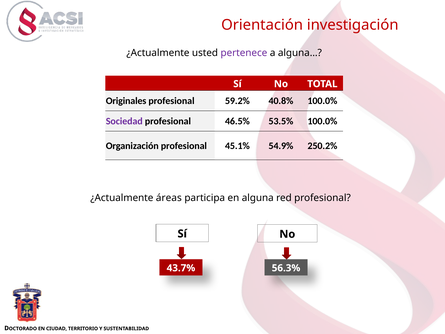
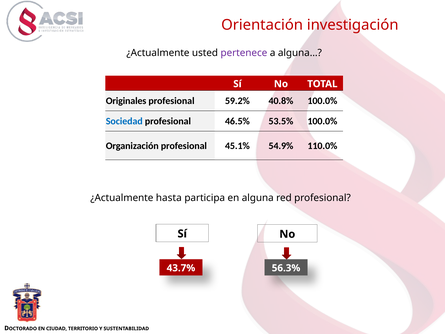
Sociedad colour: purple -> blue (124, 121)
250.2%: 250.2% -> 110.0% (322, 146)
áreas: áreas -> hasta (169, 198)
